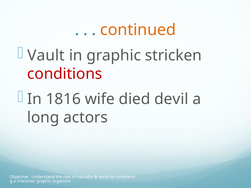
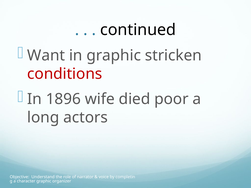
continued colour: orange -> black (138, 30)
Vault: Vault -> Want (46, 55)
1816: 1816 -> 1896 (63, 99)
devil: devil -> poor (171, 99)
